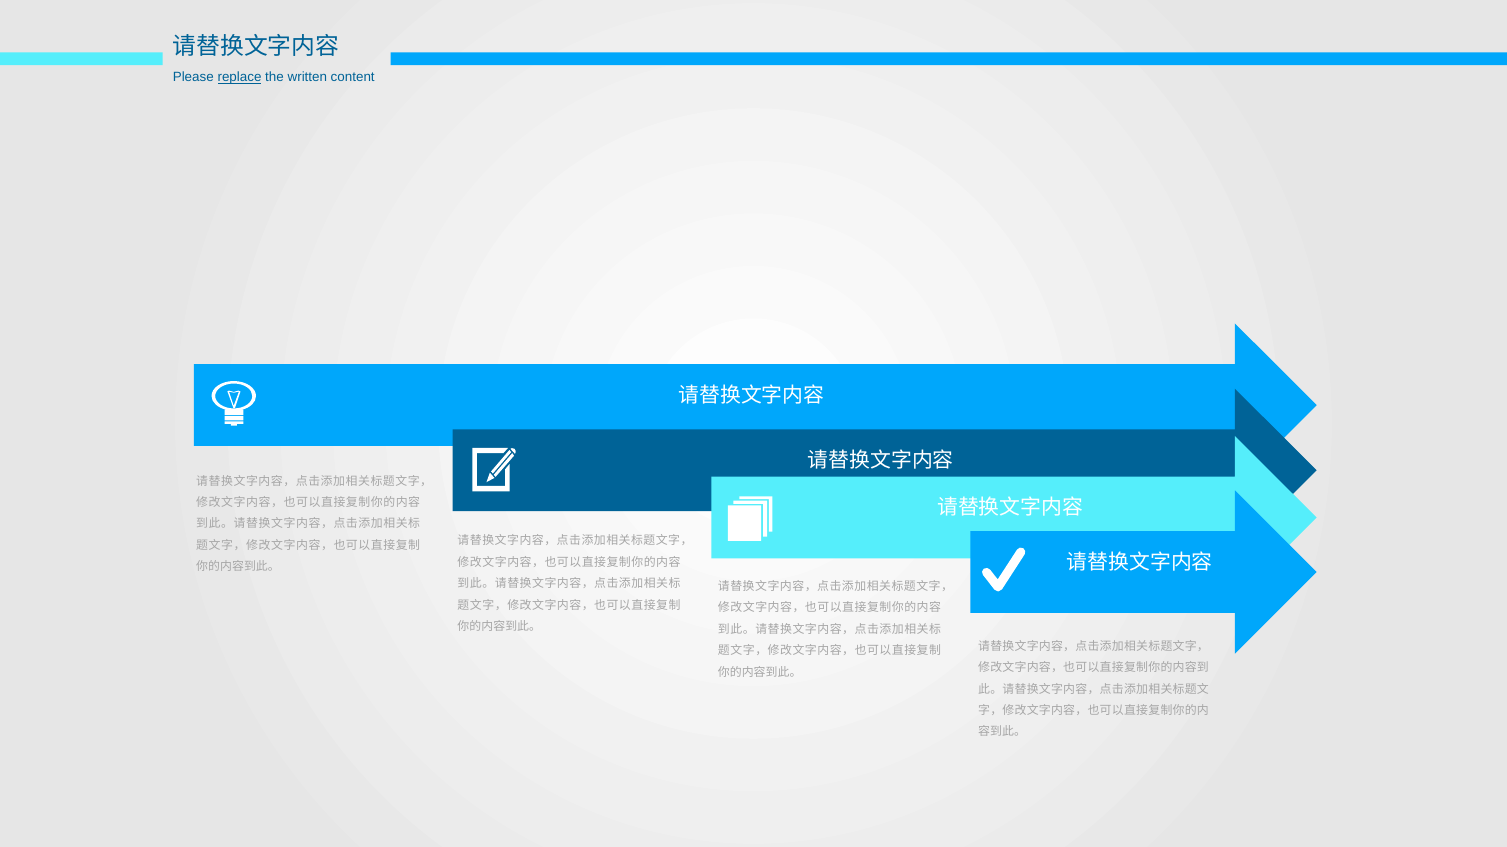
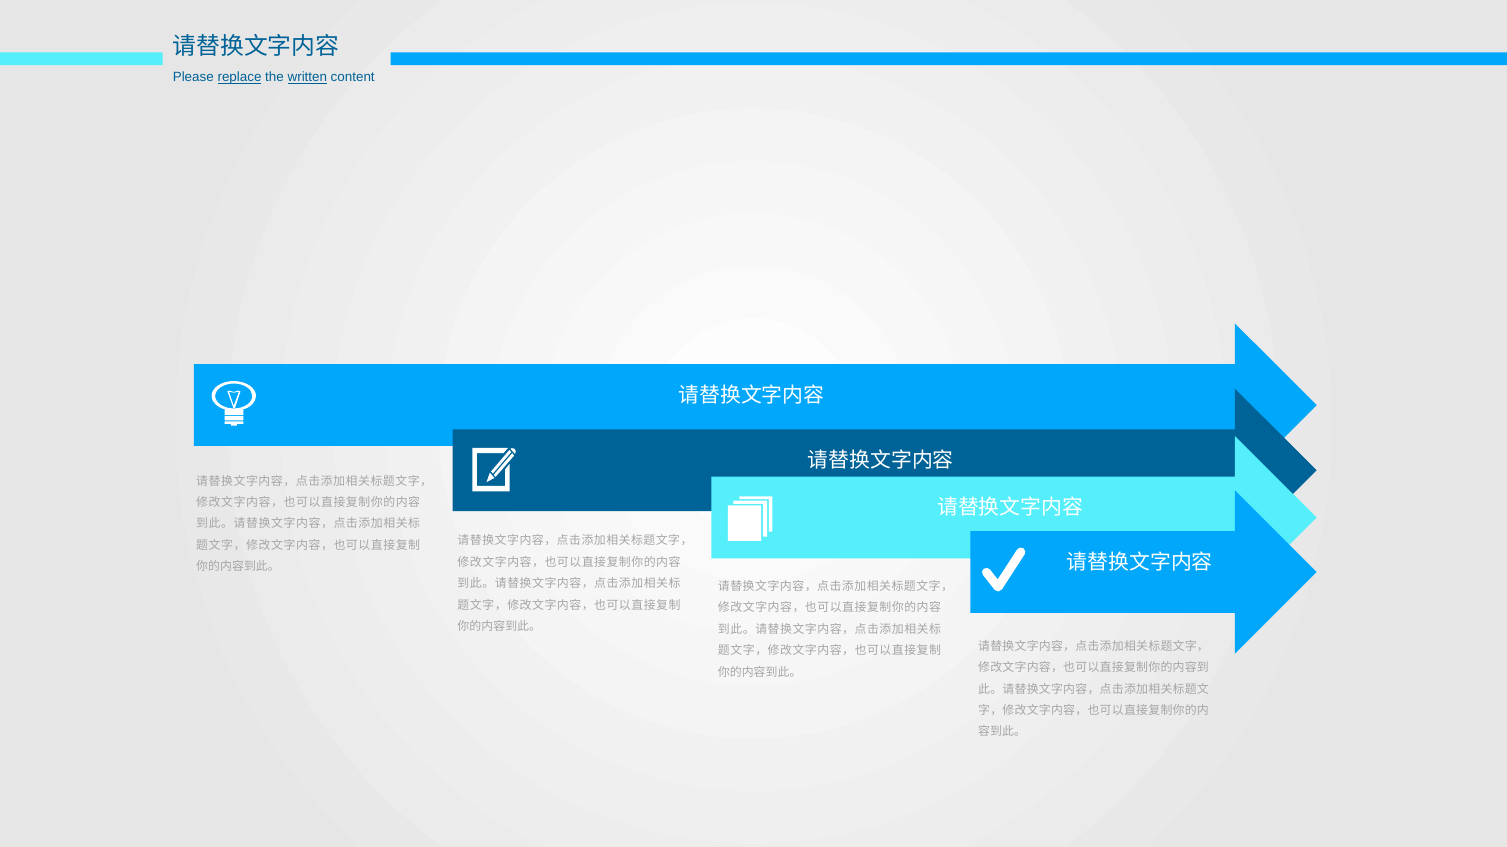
written underline: none -> present (307, 77)
